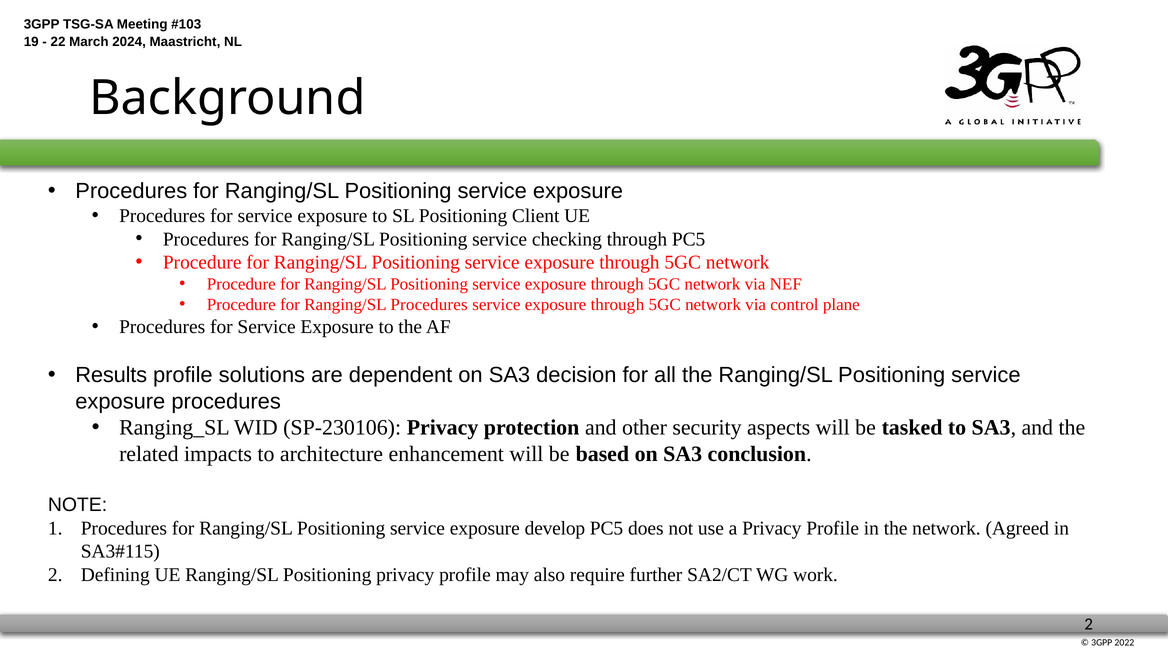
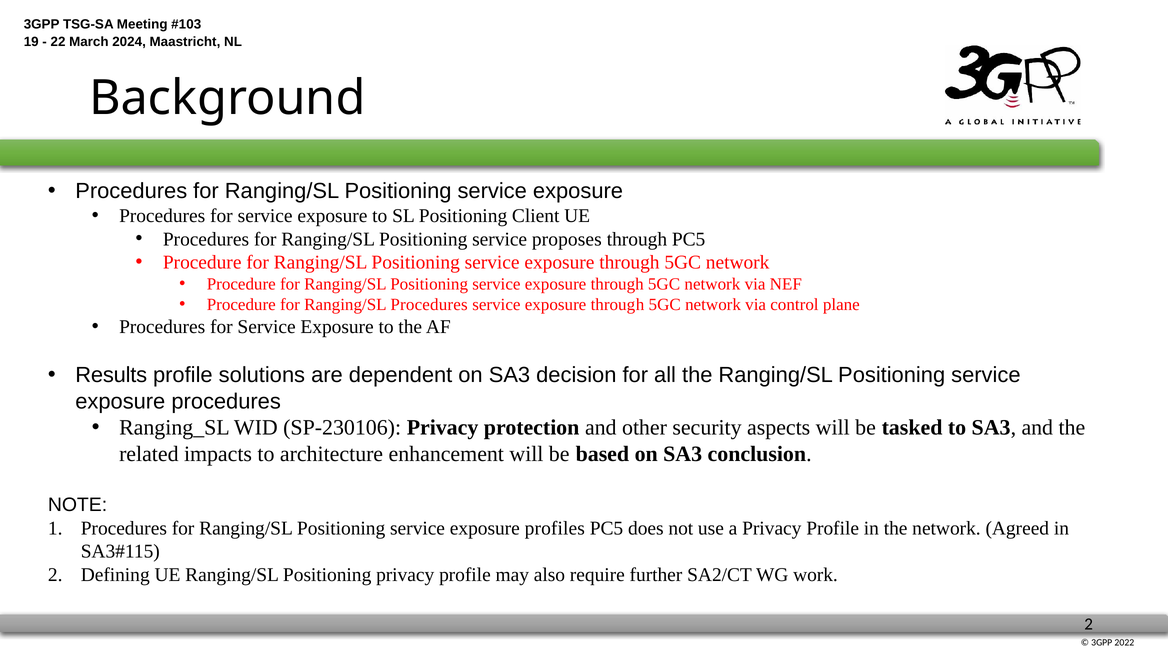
checking: checking -> proposes (567, 239)
develop: develop -> profiles (555, 528)
